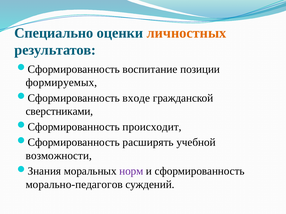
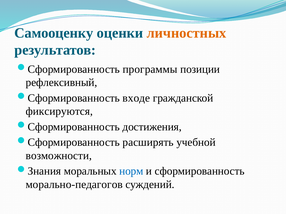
Специально: Специально -> Самооценку (54, 33)
воспитание: воспитание -> программы (150, 69)
формируемых: формируемых -> рефлексивный (61, 83)
сверстниками: сверстниками -> фиксируются (59, 112)
происходит: происходит -> достижения (152, 127)
норм colour: purple -> blue (131, 172)
